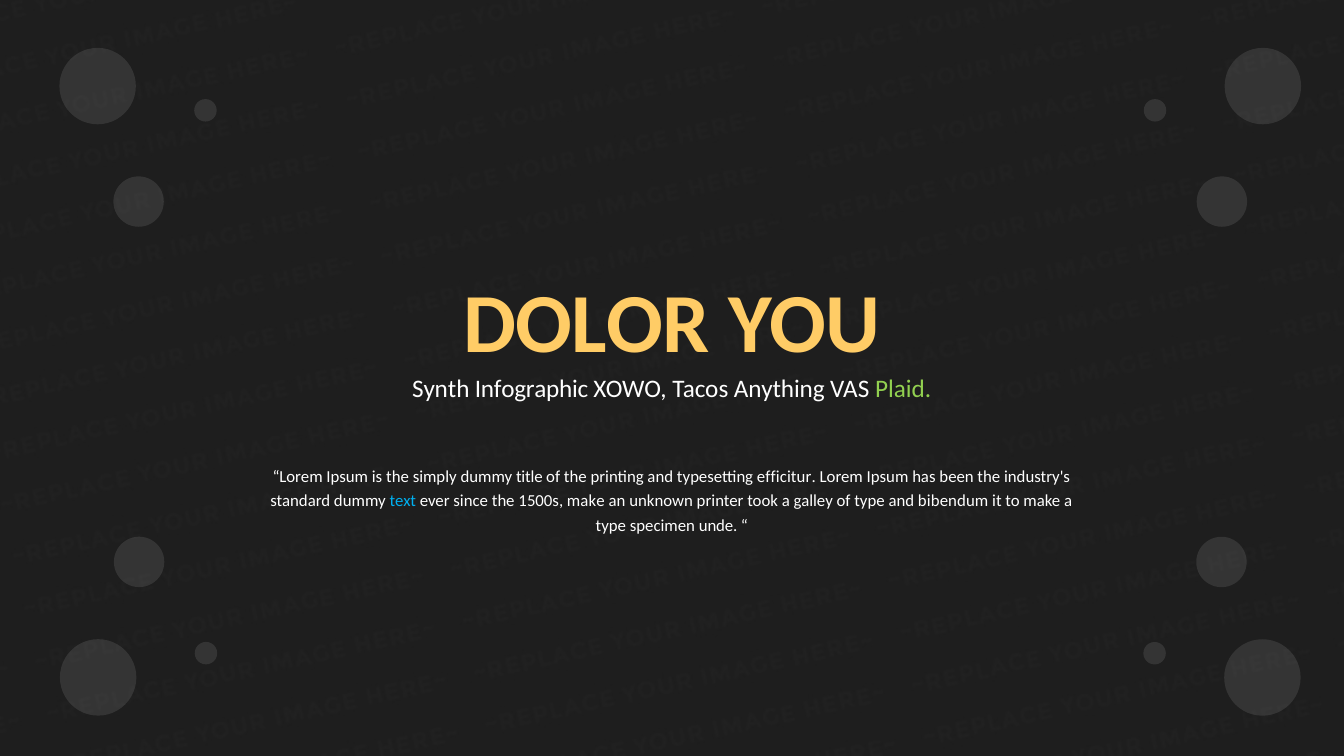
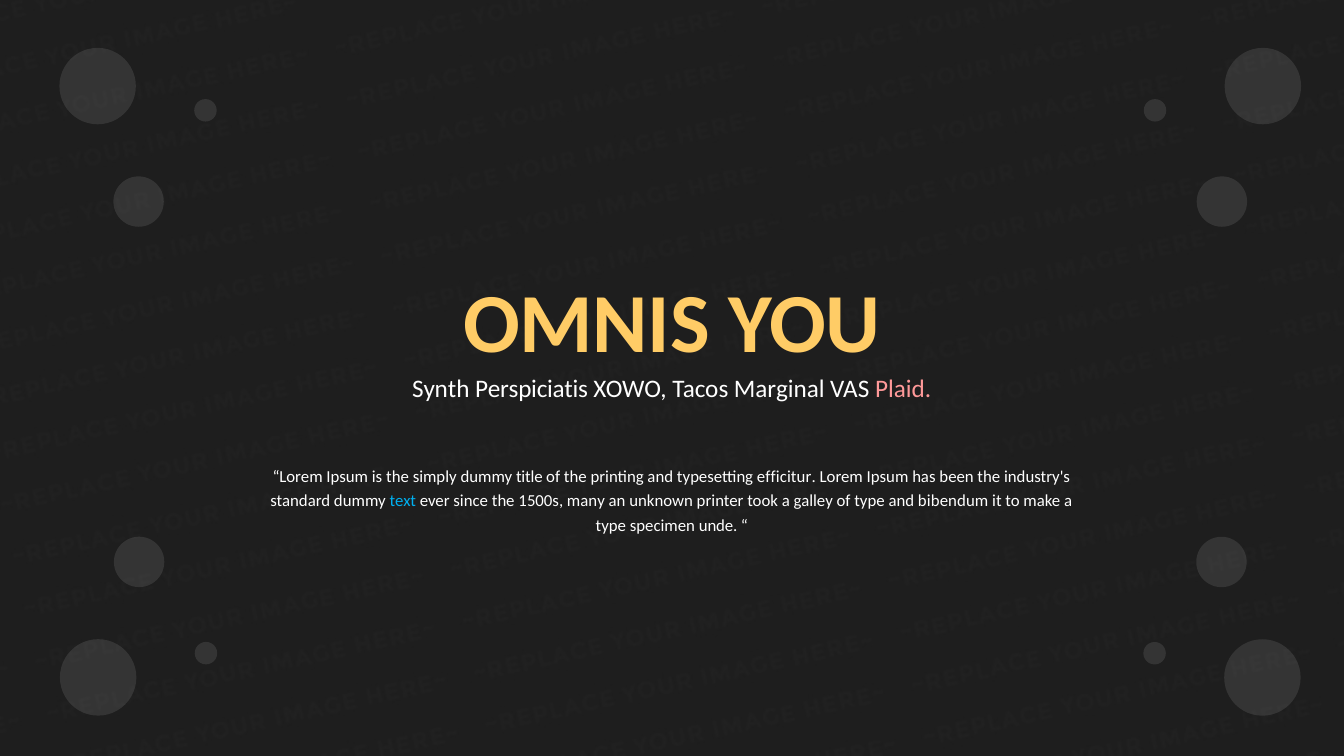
DOLOR: DOLOR -> OMNIS (586, 325)
Infographic: Infographic -> Perspiciatis (532, 389)
Anything: Anything -> Marginal (779, 389)
Plaid colour: light green -> pink (903, 389)
1500s make: make -> many (586, 501)
